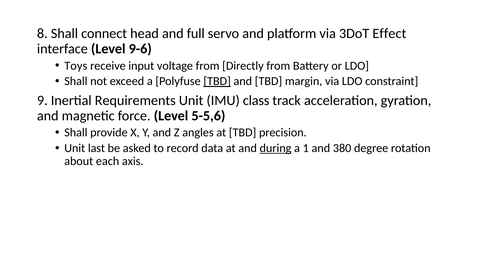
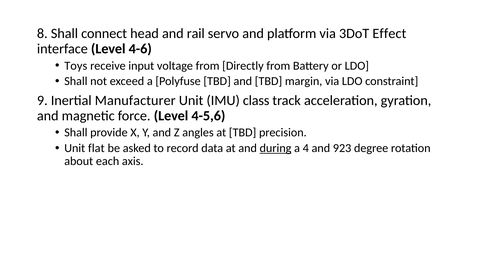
full: full -> rail (196, 34)
9-6: 9-6 -> 4-6 (140, 49)
TBD underline: present -> none (217, 81)
Requirements: Requirements -> Manufacturer (135, 100)
5-5,6: 5-5,6 -> 4-5,6 (208, 116)
last: last -> flat (96, 148)
1: 1 -> 4 (306, 148)
380: 380 -> 923 (342, 148)
